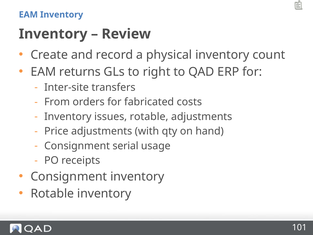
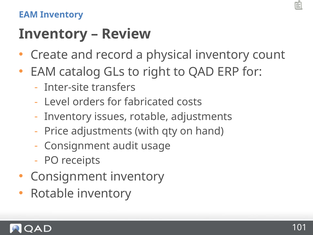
returns: returns -> catalog (80, 72)
From: From -> Level (57, 102)
serial: serial -> audit (125, 146)
